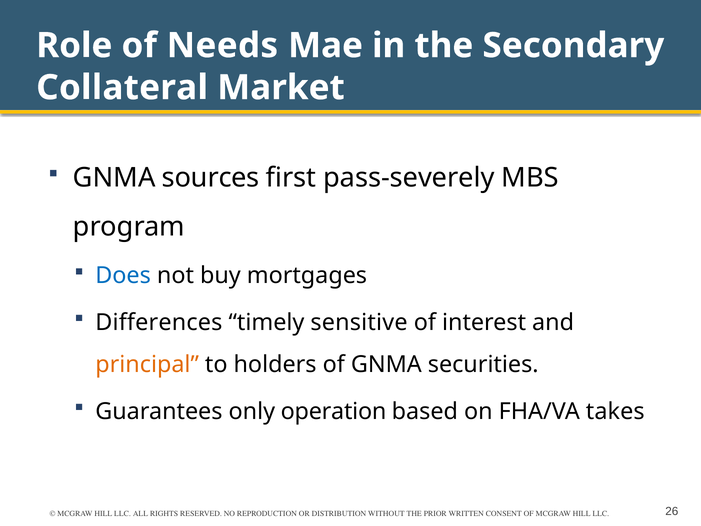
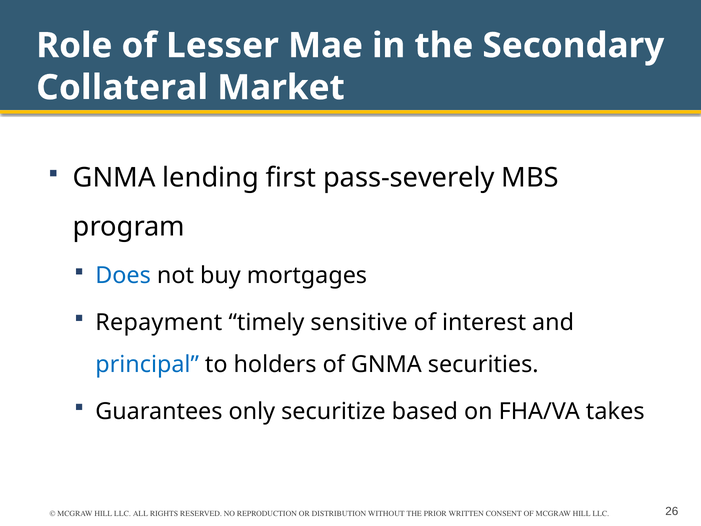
Needs: Needs -> Lesser (222, 46)
sources: sources -> lending (211, 178)
Differences: Differences -> Repayment (159, 322)
principal colour: orange -> blue (147, 364)
operation: operation -> securitize (333, 411)
